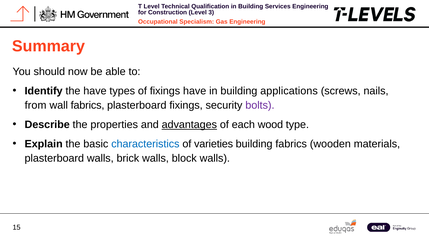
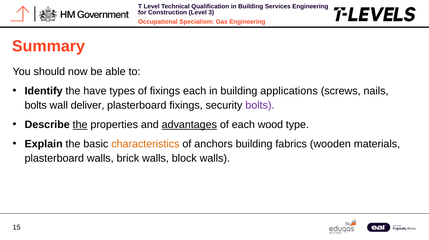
fixings have: have -> each (195, 91)
from: from -> bolts (36, 105)
wall fabrics: fabrics -> deliver (88, 105)
the underline: none -> present (80, 124)
characteristics colour: blue -> orange (145, 144)
varieties: varieties -> anchors (214, 144)
